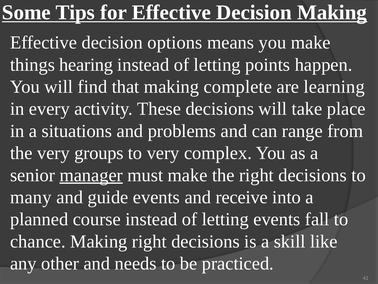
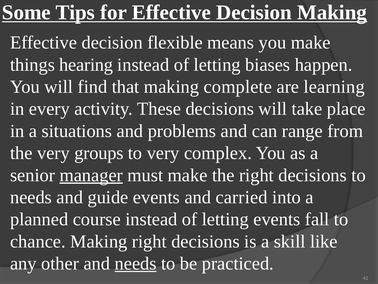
options: options -> flexible (175, 43)
points: points -> biases (268, 65)
many: many -> needs (31, 197)
receive: receive -> carried (242, 197)
needs underline: none -> present (136, 263)
